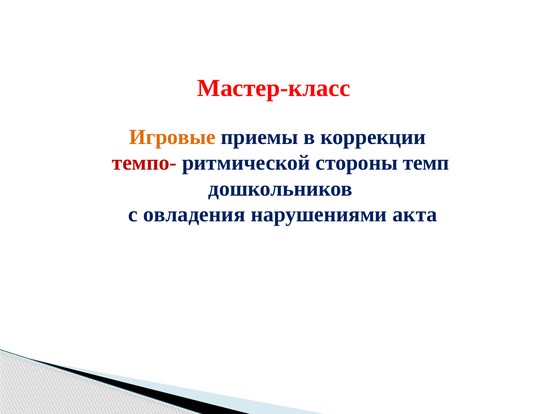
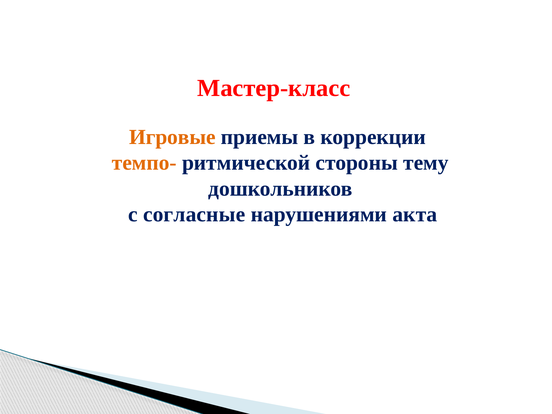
темпо- colour: red -> orange (144, 163)
темп: темп -> тему (426, 163)
овладения: овладения -> согласные (194, 214)
